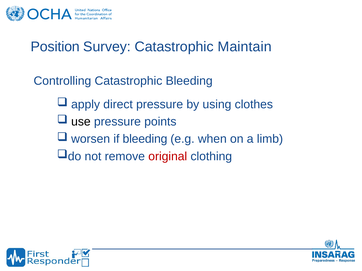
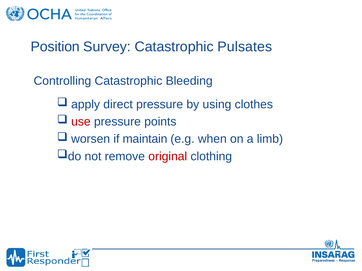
Maintain: Maintain -> Pulsates (245, 47)
use colour: black -> red (81, 122)
if bleeding: bleeding -> maintain (145, 139)
